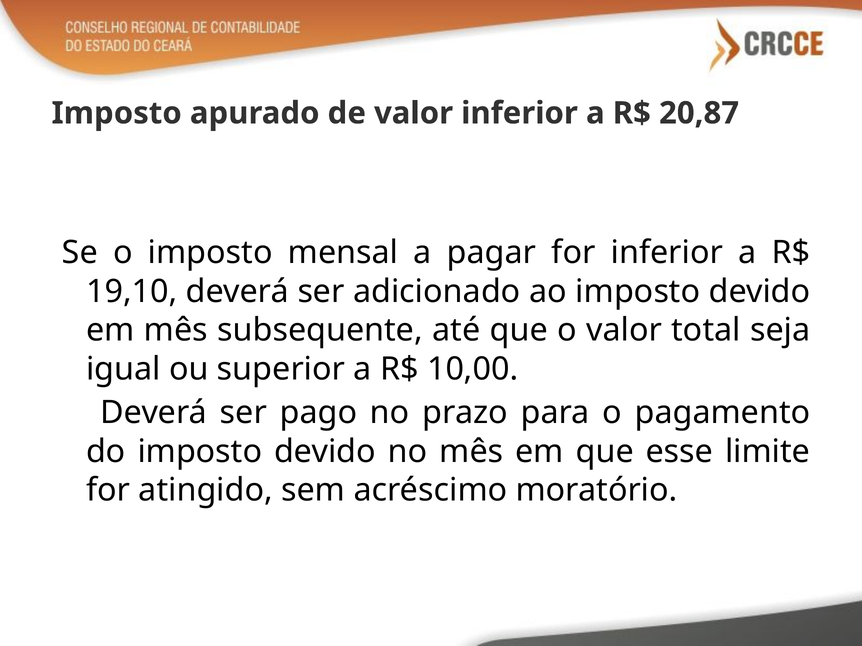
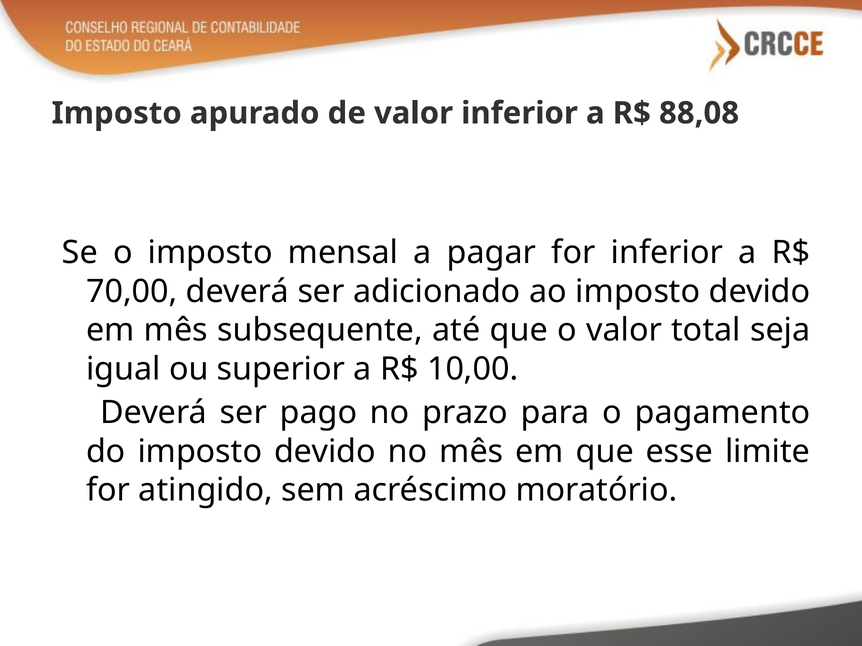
20,87: 20,87 -> 88,08 (699, 113)
19,10: 19,10 -> 70,00 (132, 292)
